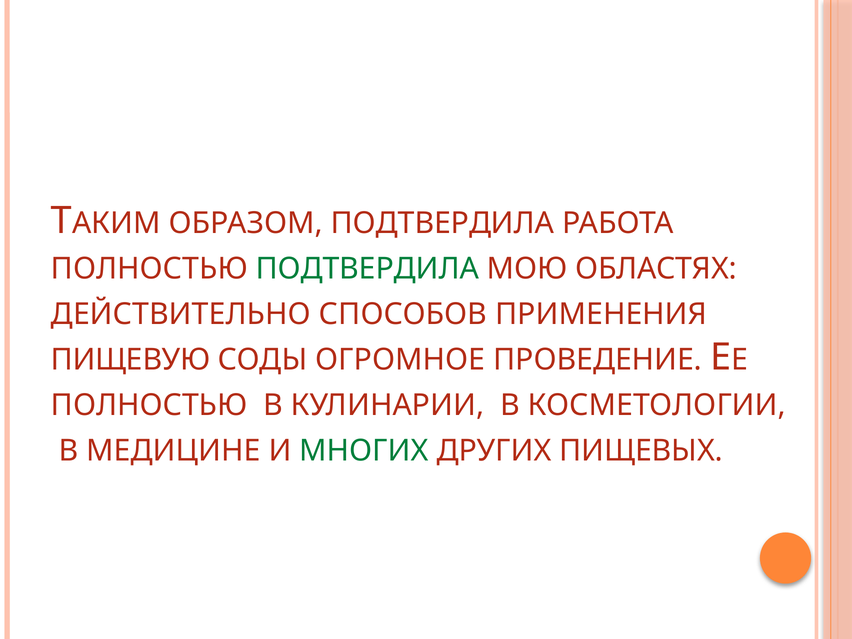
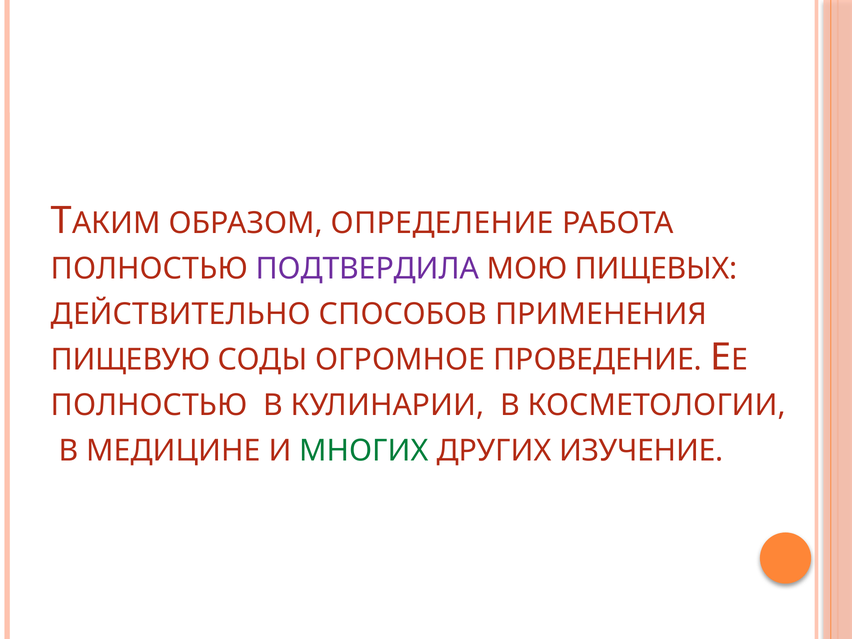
ОБРАЗОМ ПОДТВЕРДИЛА: ПОДТВЕРДИЛА -> ОПРЕДЕЛЕНИЕ (442, 223)
ПОДТВЕРДИЛА colour: green -> purple (367, 269)
ОБЛАСТЯХ: ОБЛАСТЯХ -> ПИЩЕВЫХ (656, 269)
ПИЩЕВЫХ: ПИЩЕВЫХ -> ИЗУЧЕНИЕ (641, 451)
